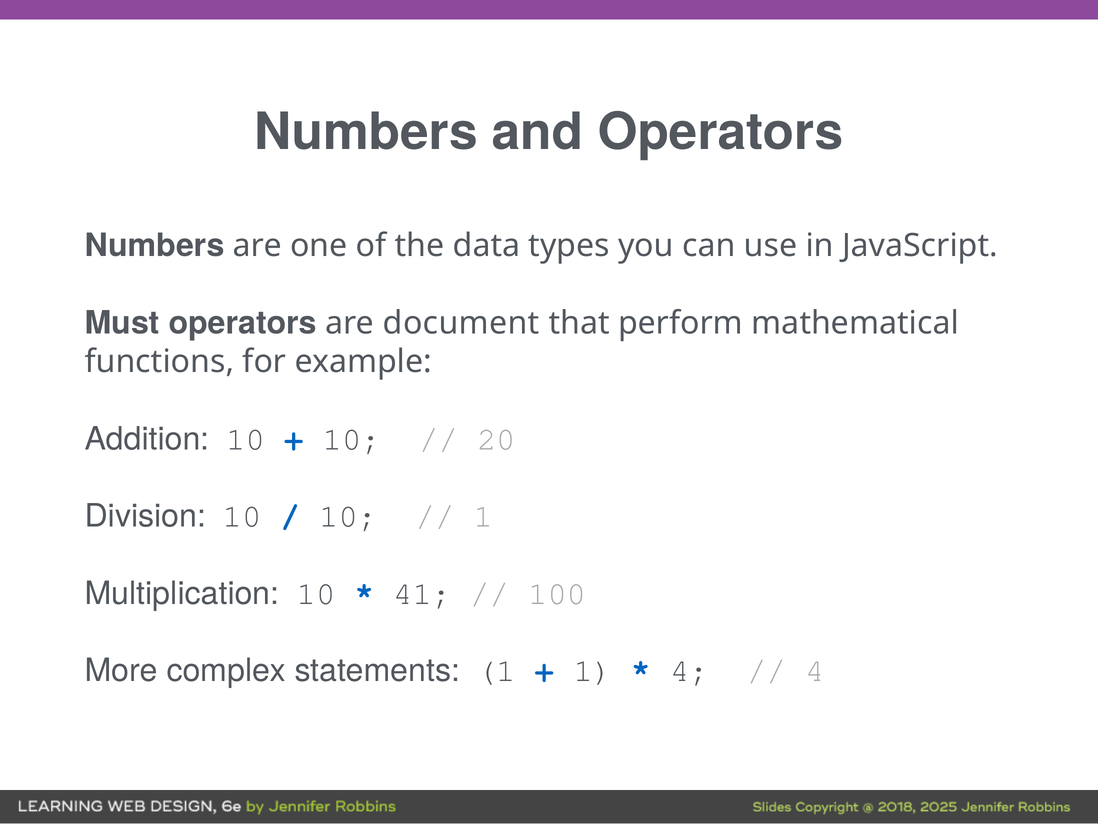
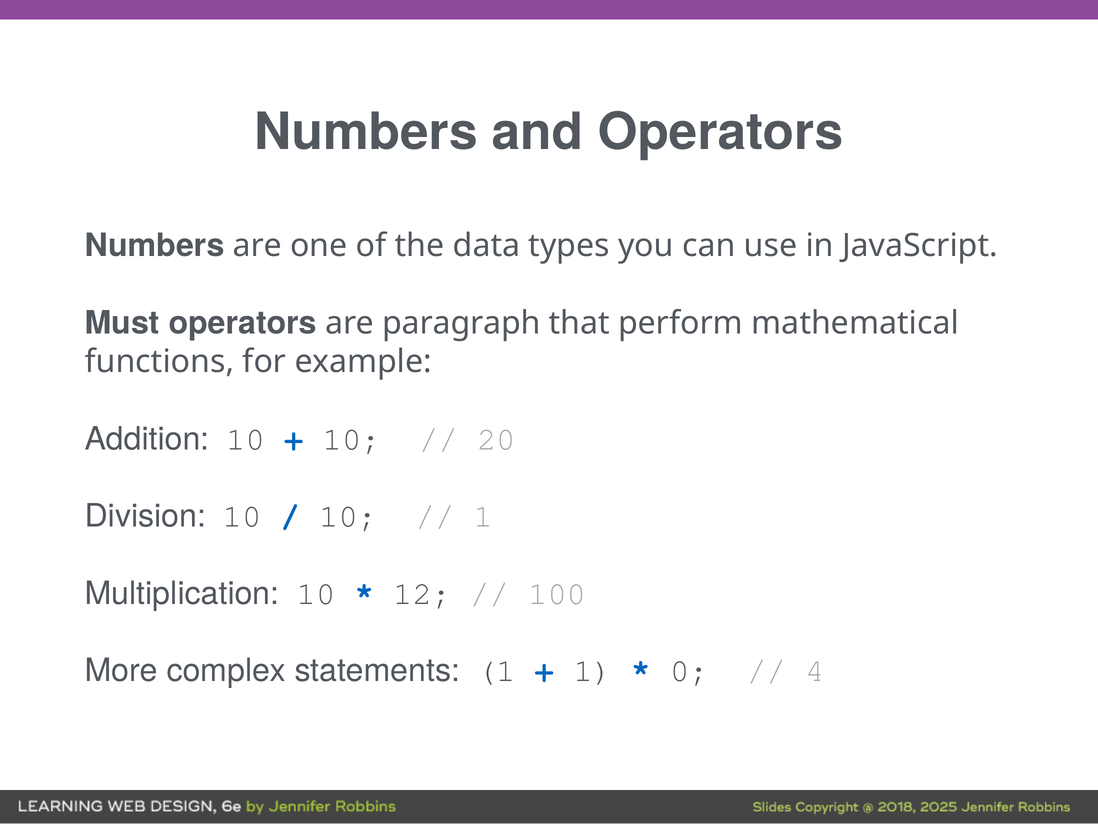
document: document -> paragraph (461, 323)
41: 41 -> 12 (422, 593)
4: 4 -> 0 (689, 670)
